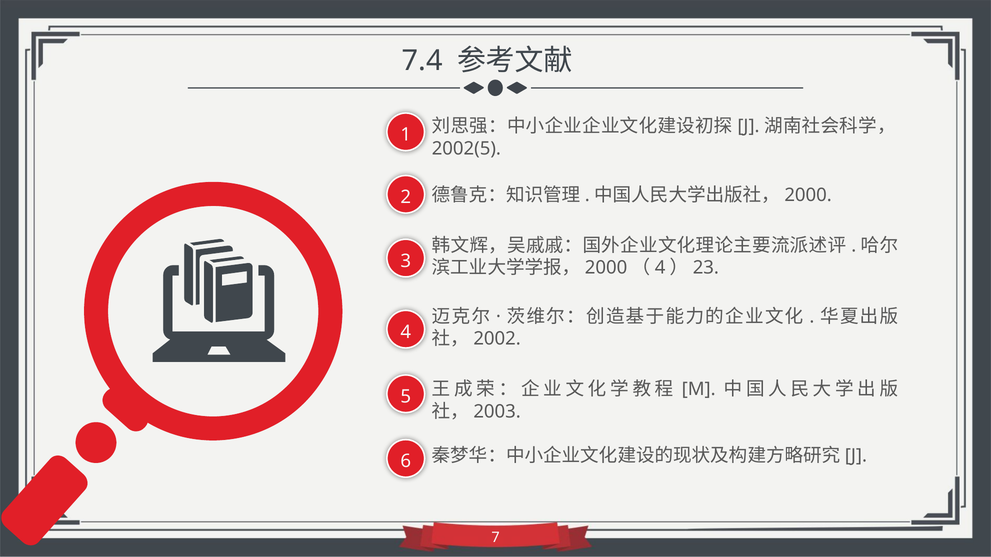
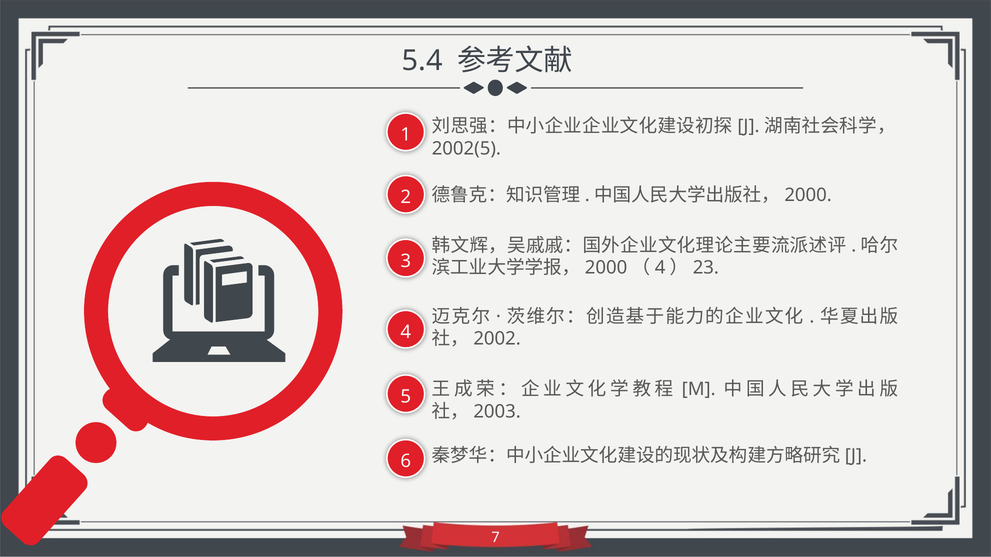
7.4: 7.4 -> 5.4 (422, 61)
